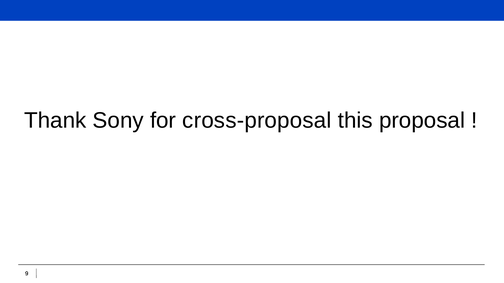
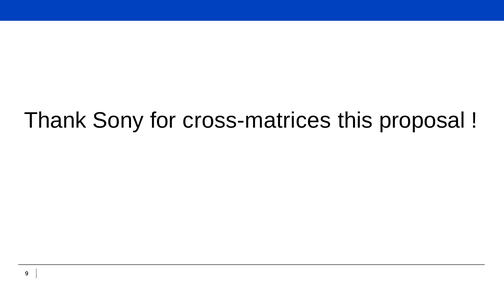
cross-proposal: cross-proposal -> cross-matrices (257, 121)
